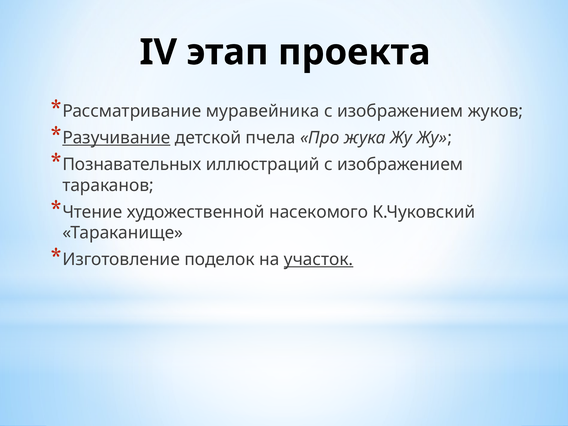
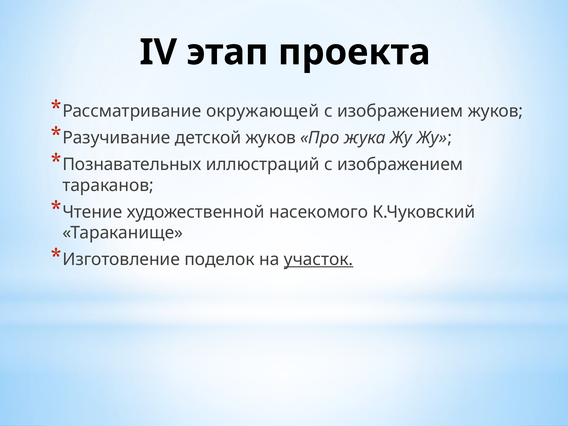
муравейника: муравейника -> окружающей (263, 111)
Разучивание underline: present -> none (116, 138)
детской пчела: пчела -> жуков (271, 138)
